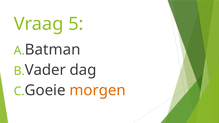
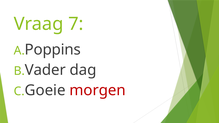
5: 5 -> 7 (76, 24)
Batman: Batman -> Poppins (53, 50)
morgen colour: orange -> red (98, 90)
